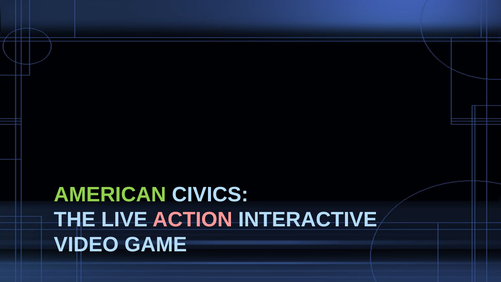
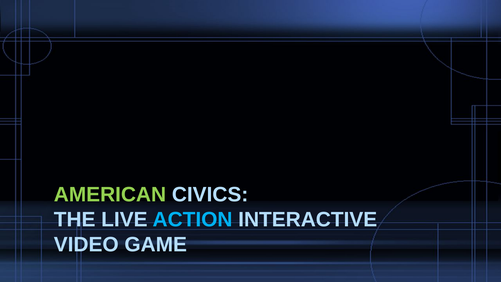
ACTION colour: pink -> light blue (193, 219)
